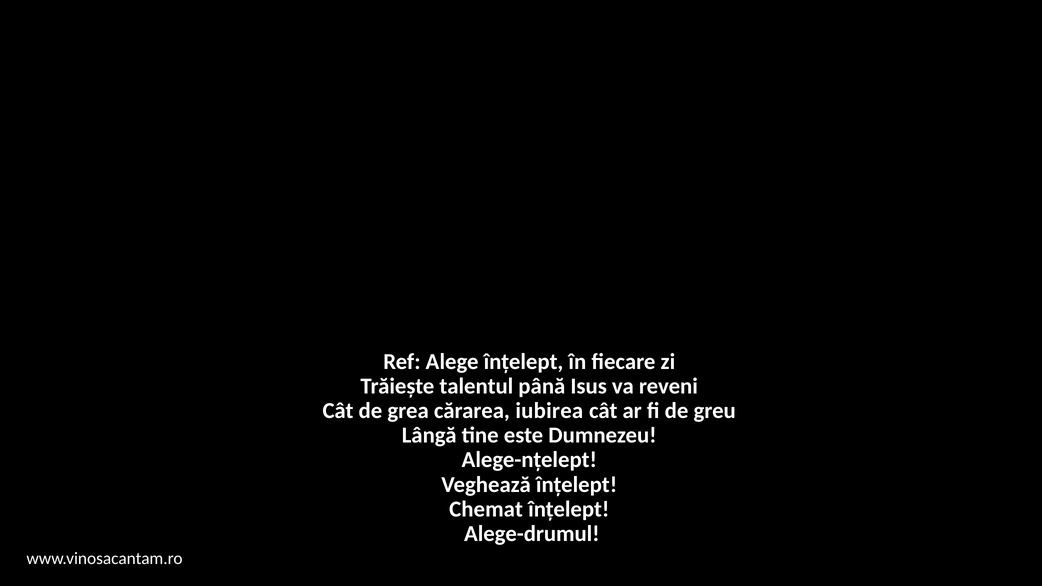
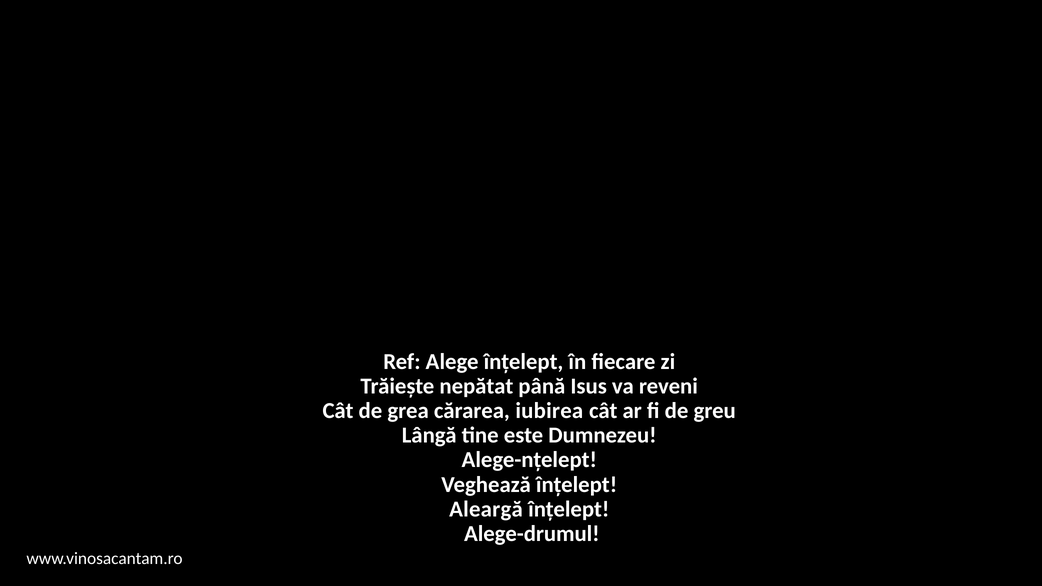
talentul: talentul -> nepătat (476, 386)
Chemat: Chemat -> Aleargă (486, 509)
